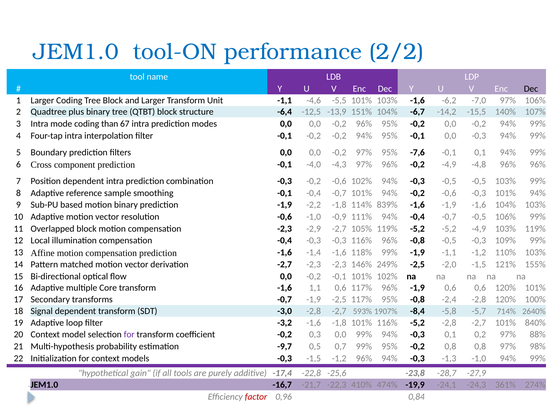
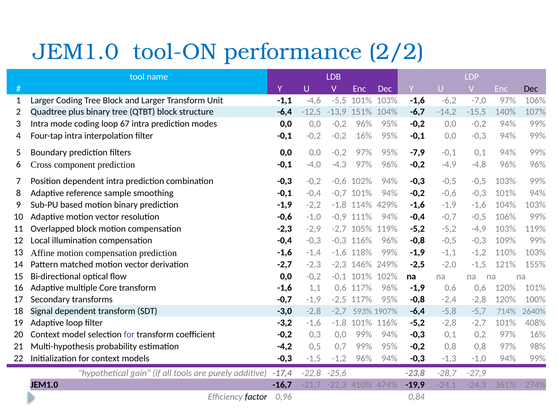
coding than: than -> loop (110, 124)
-0,2 -0,2 94%: 94% -> 16% (364, 136)
-7,6: -7,6 -> -7,9 (417, 153)
839%: 839% -> 429% (387, 205)
1907% -8,4: -8,4 -> -6,4 (417, 312)
840%: 840% -> 408% (535, 323)
97% 88%: 88% -> 16% (538, 335)
-9,7: -9,7 -> -4,2 (285, 347)
factor colour: red -> black (256, 397)
